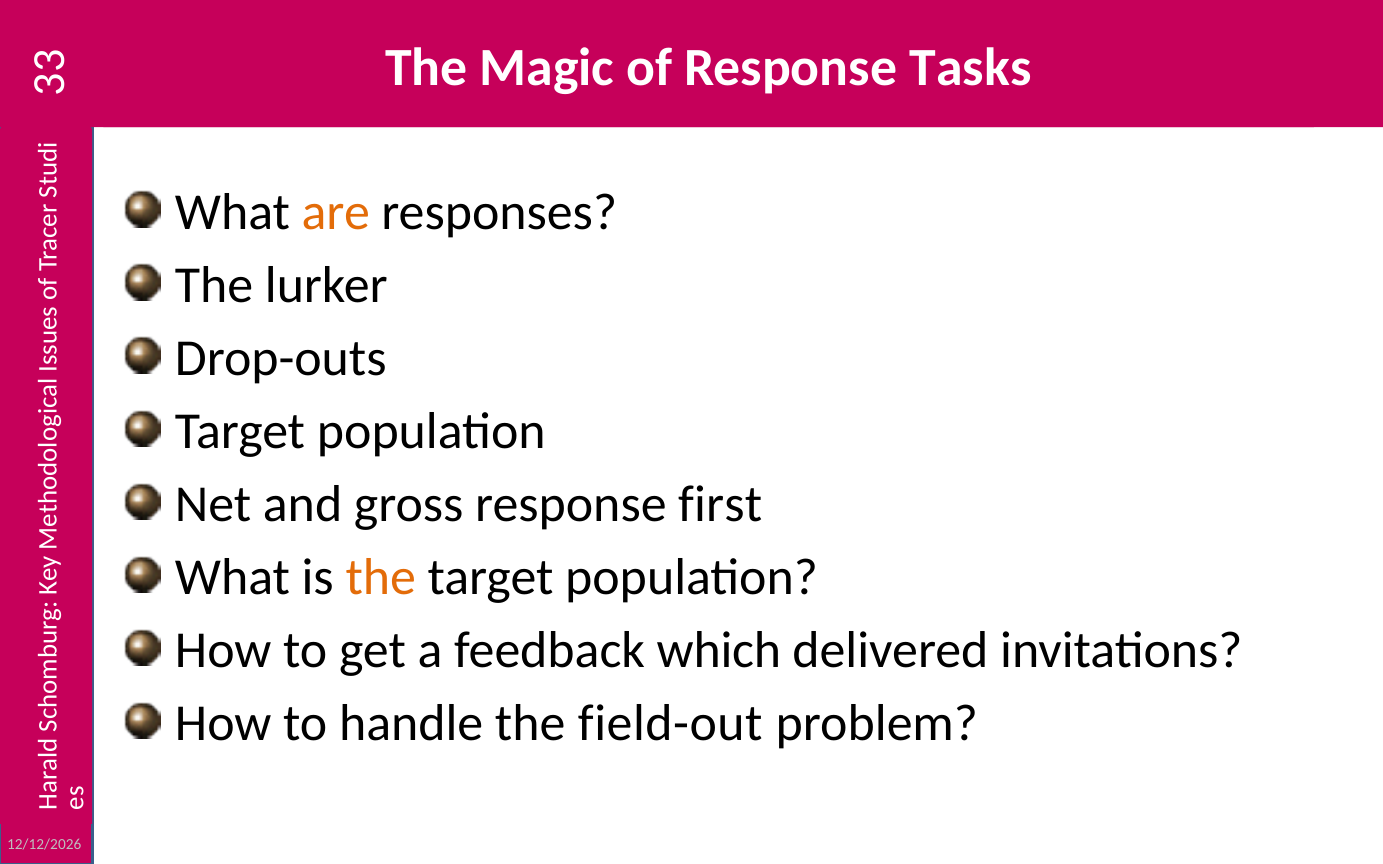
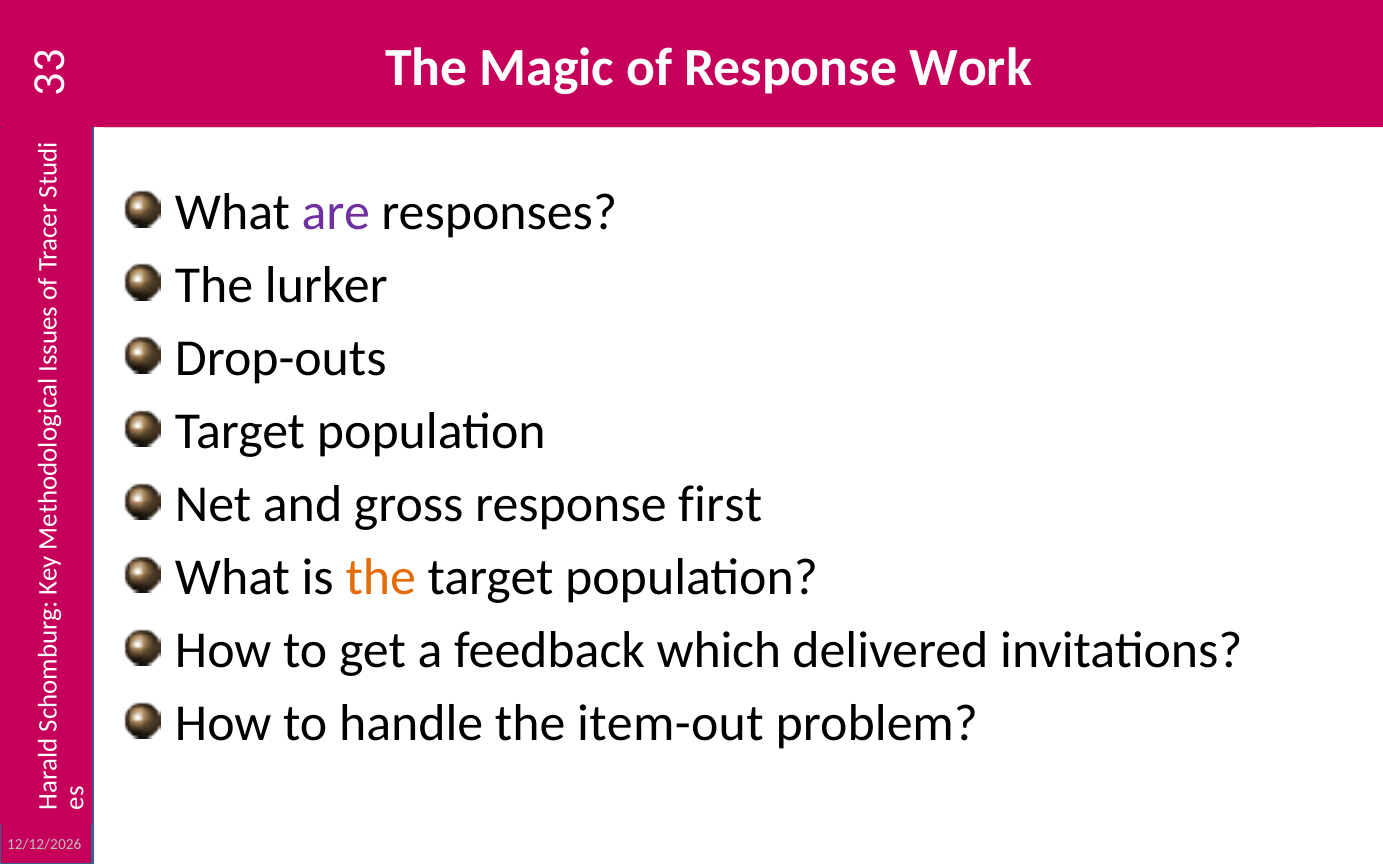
Tasks: Tasks -> Work (971, 67)
are colour: orange -> purple (336, 212)
field-out: field-out -> item-out (670, 724)
